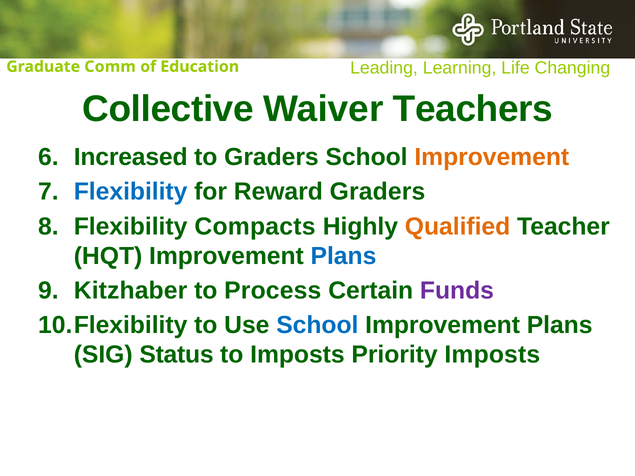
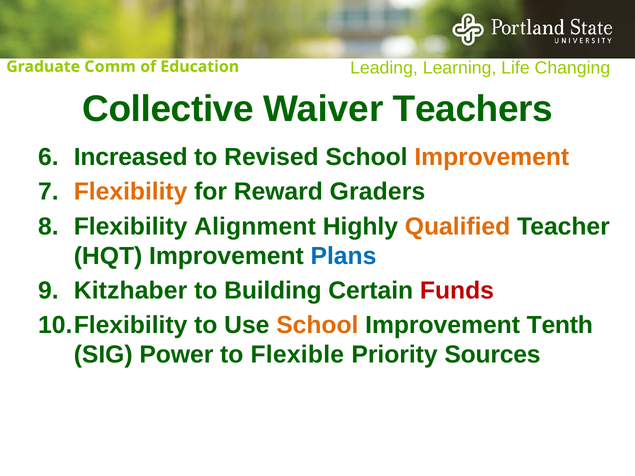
to Graders: Graders -> Revised (271, 157)
Flexibility colour: blue -> orange (131, 192)
Compacts: Compacts -> Alignment (255, 226)
Process: Process -> Building (273, 291)
Funds colour: purple -> red (457, 291)
School colour: blue -> orange (317, 325)
Plans: Plans -> Tenth (560, 325)
Status: Status -> Power (176, 355)
to Imposts: Imposts -> Flexible (297, 355)
Priority Imposts: Imposts -> Sources (493, 355)
